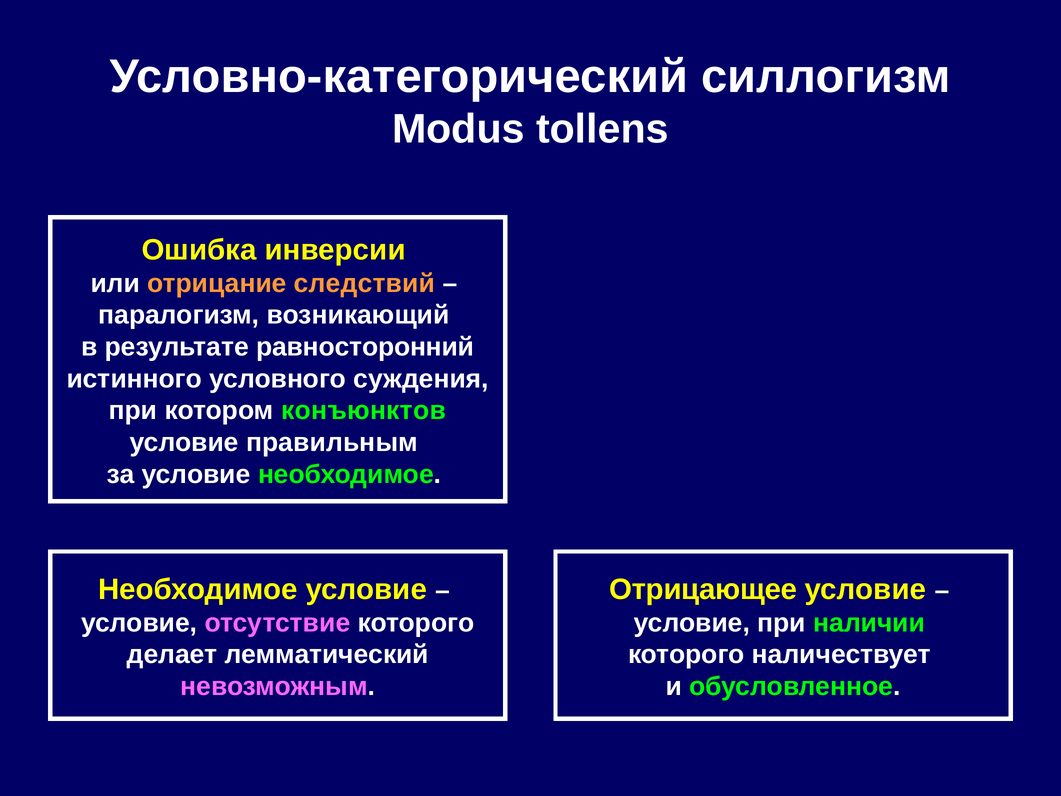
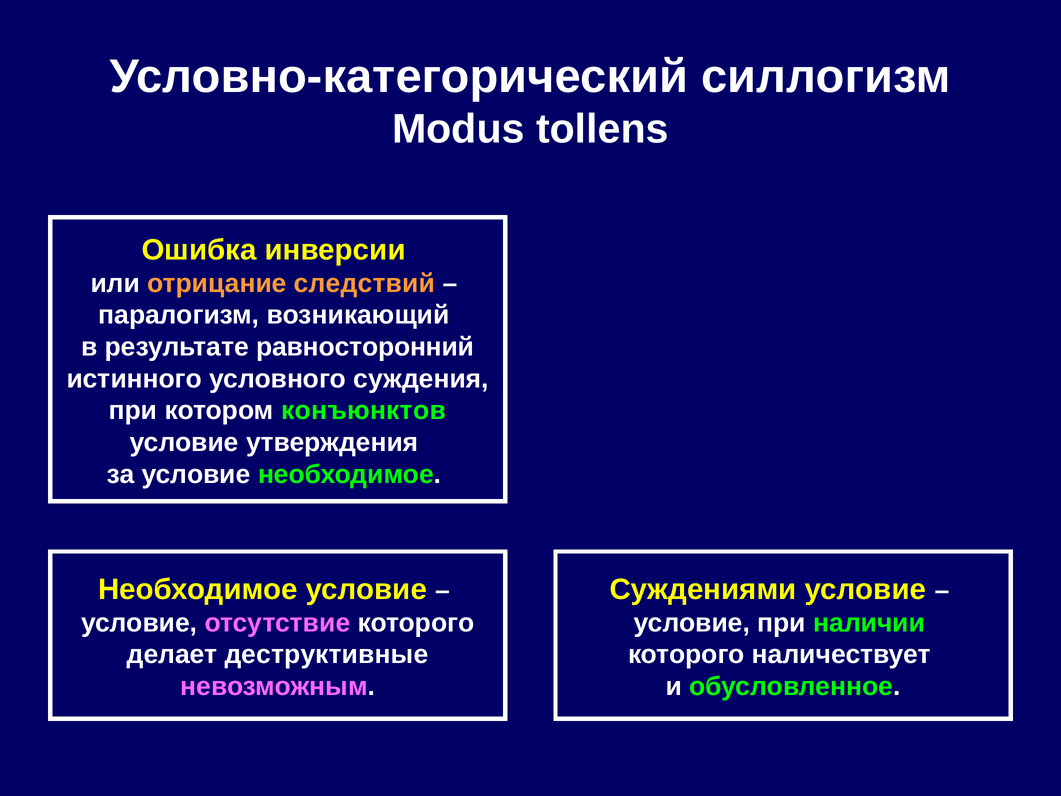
правильным: правильным -> утверждения (332, 442)
Отрицающее: Отрицающее -> Суждениями (703, 589)
лемматический: лемматический -> деструктивные (326, 654)
